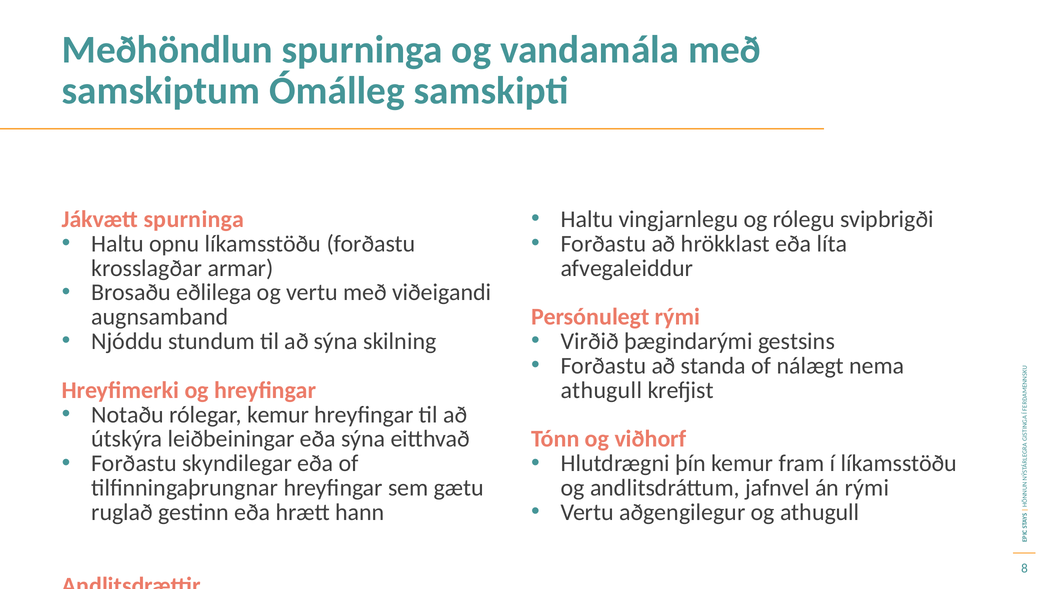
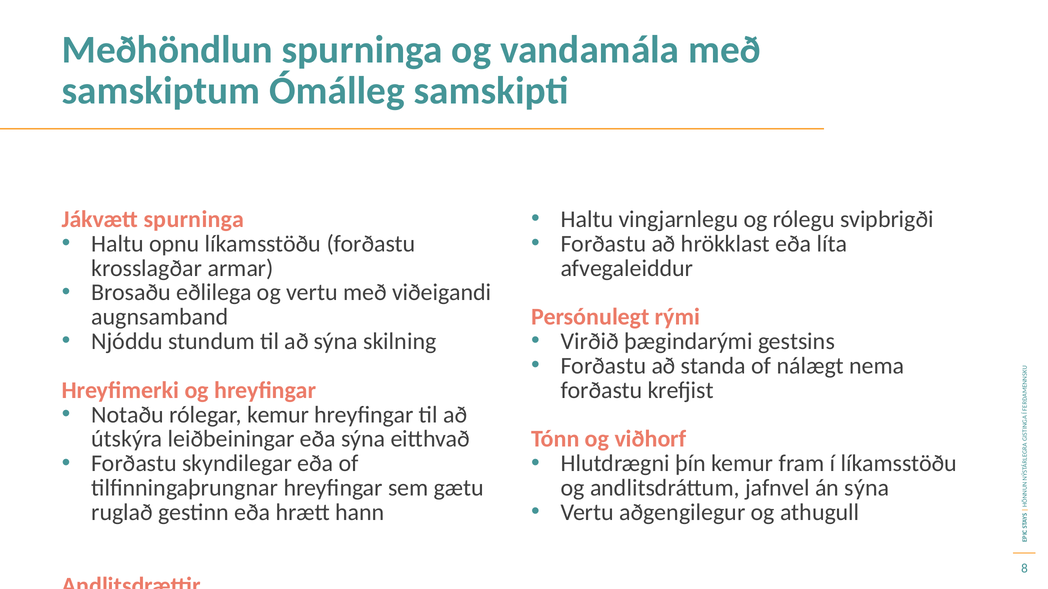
athugull: athugull -> forðastu (602, 391)
án rými: rými -> sýna (867, 488)
